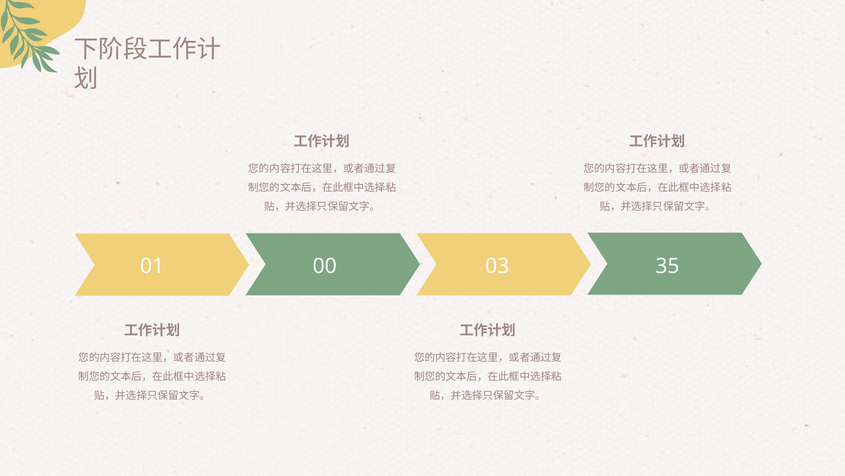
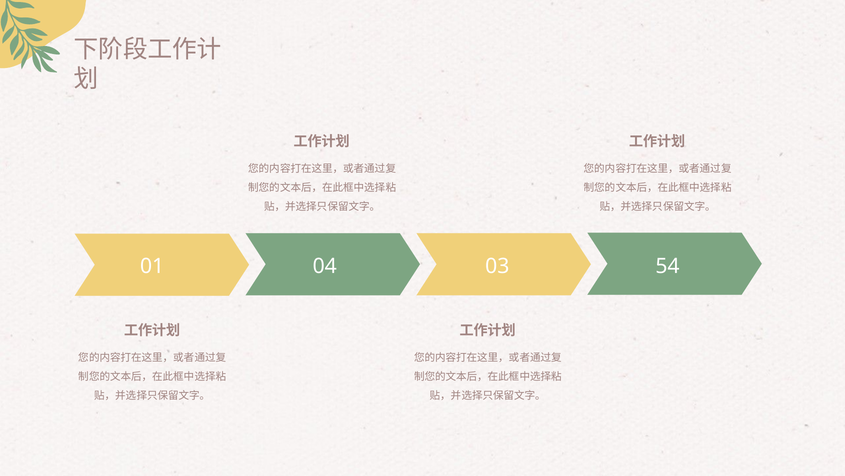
00: 00 -> 04 (325, 266)
35: 35 -> 54 (668, 266)
